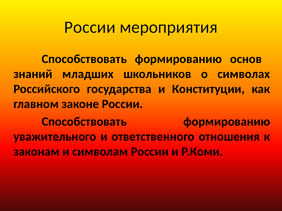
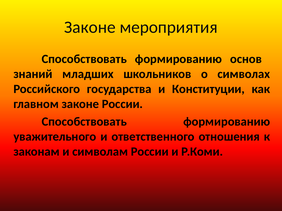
России: России -> Законе (90, 27)
